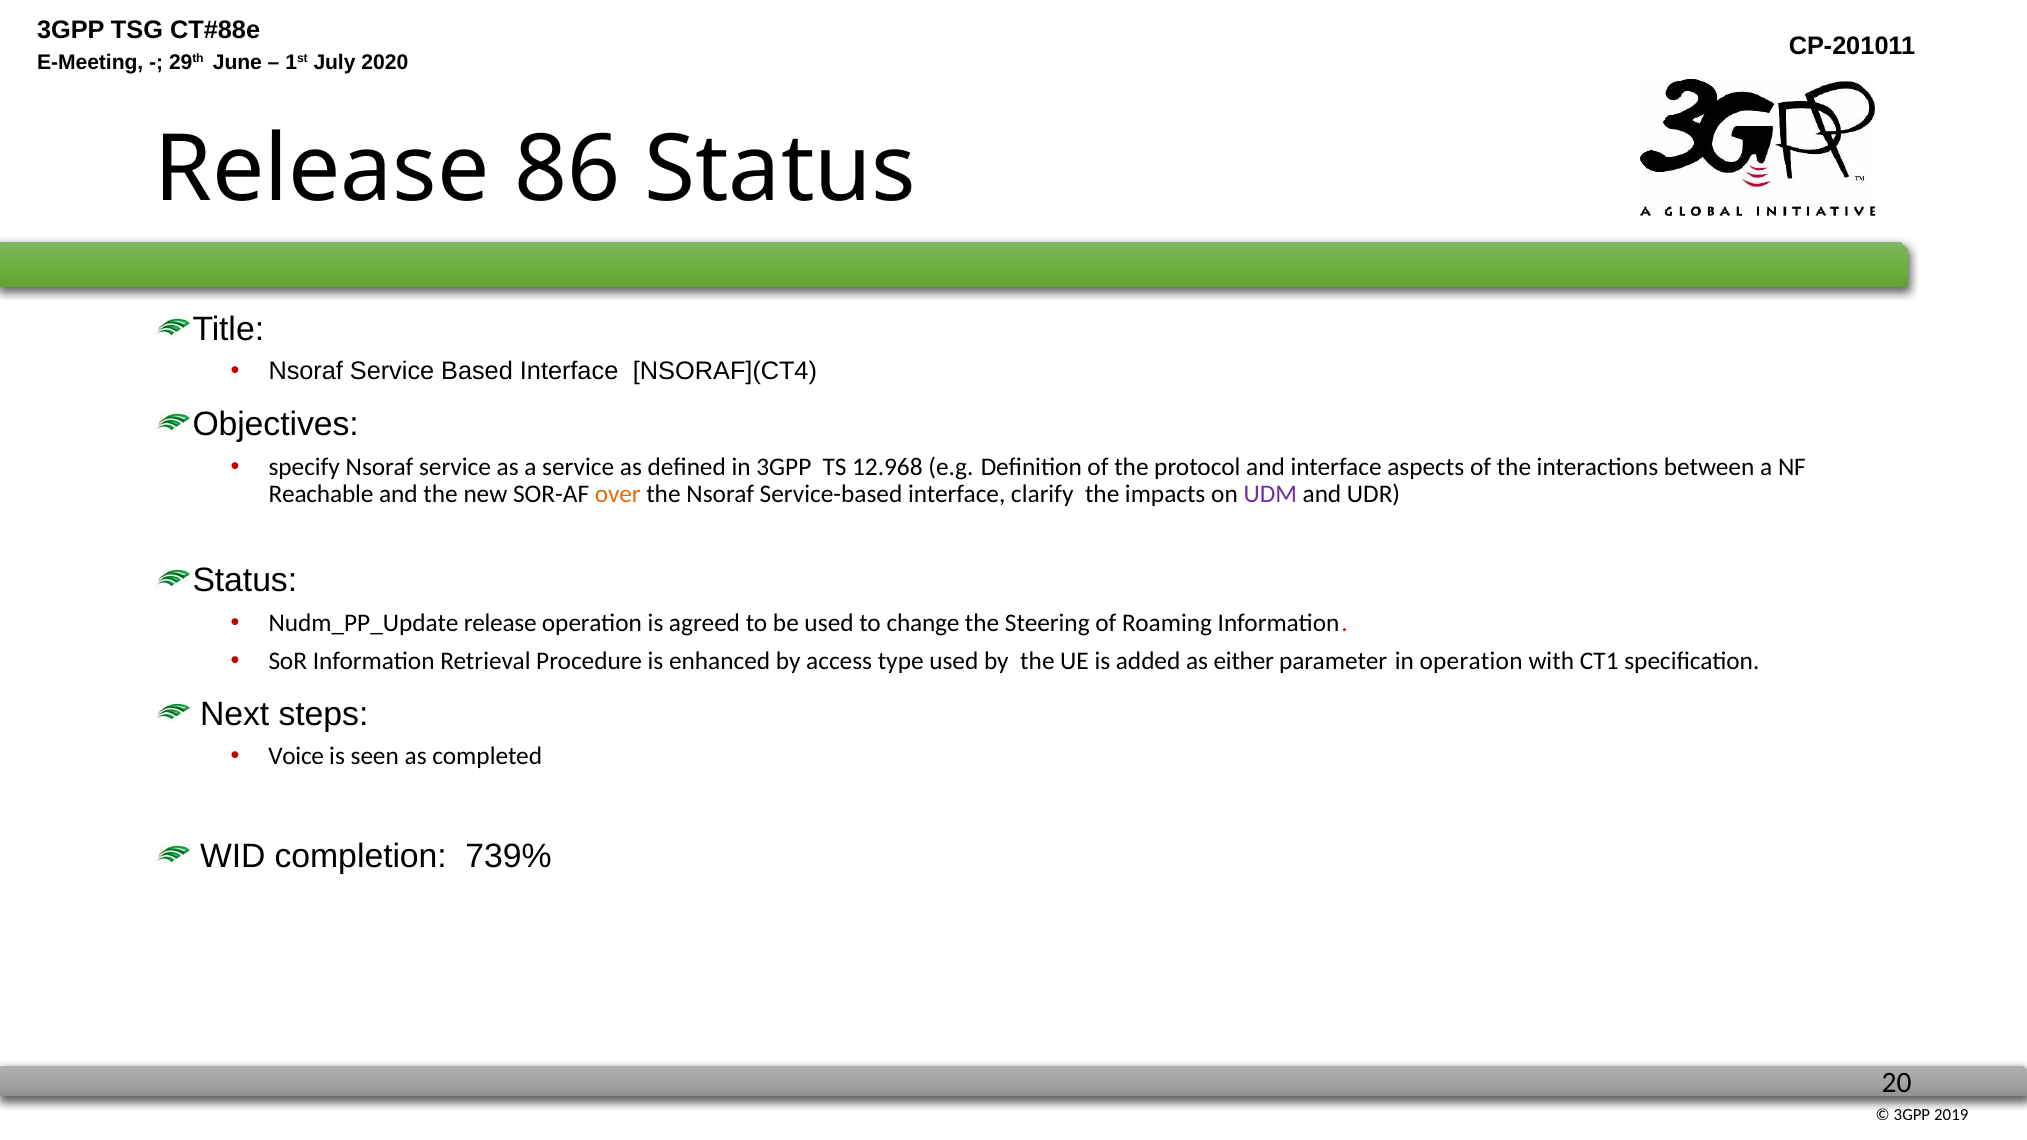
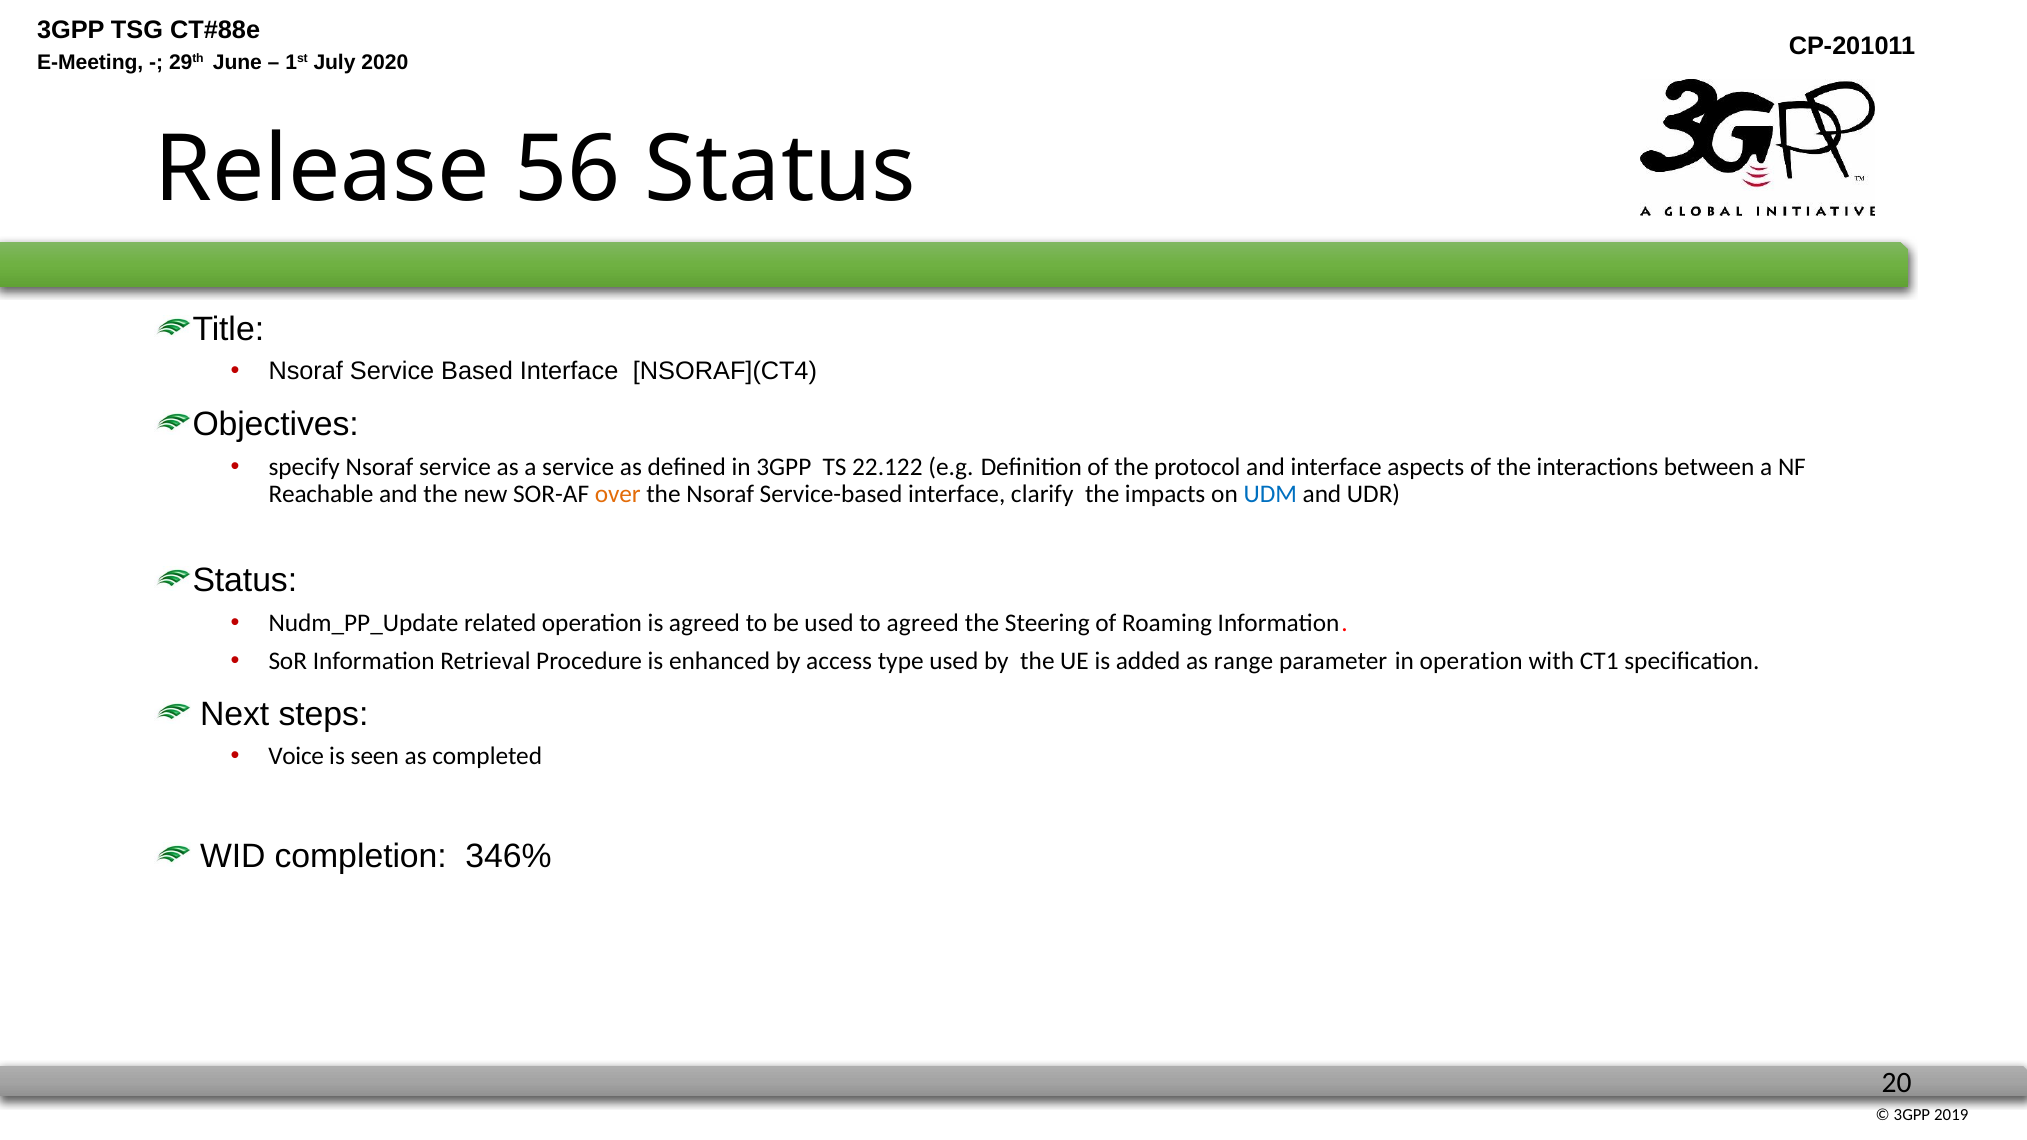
86: 86 -> 56 (567, 170)
12.968: 12.968 -> 22.122 (887, 467)
UDM colour: purple -> blue (1270, 494)
Nudm_PP_Update release: release -> related (500, 623)
to change: change -> agreed (923, 623)
either: either -> range (1244, 661)
739%: 739% -> 346% (509, 857)
